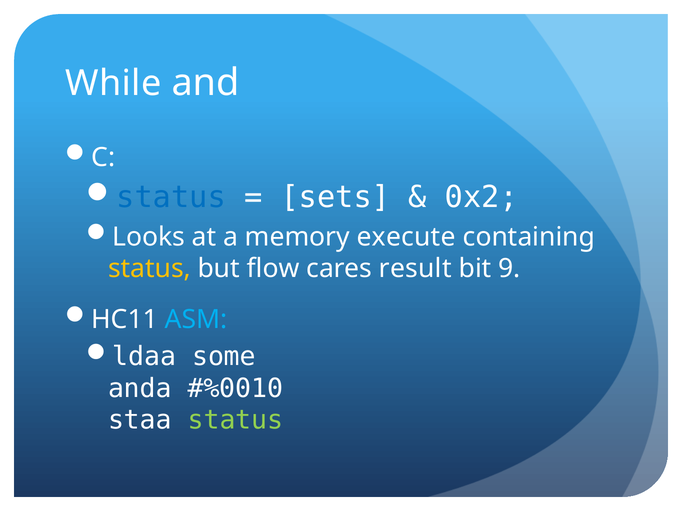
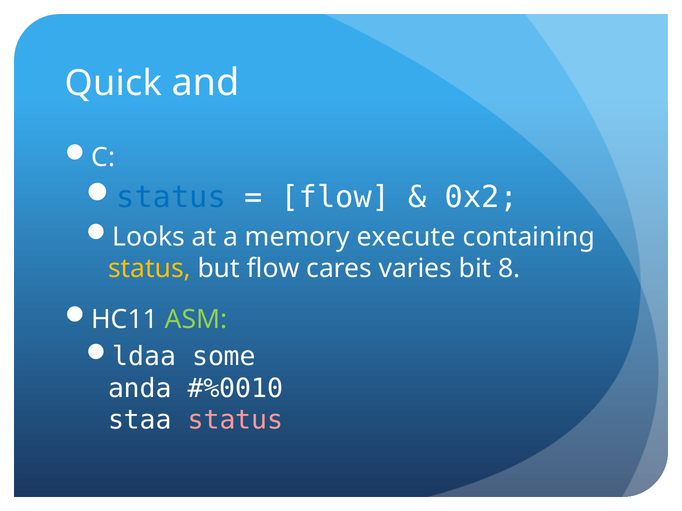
While: While -> Quick (113, 83)
sets: sets -> flow (335, 198)
result: result -> varies (415, 269)
9: 9 -> 8 (509, 269)
ASM colour: light blue -> light green (196, 320)
status colour: light green -> pink (235, 421)
